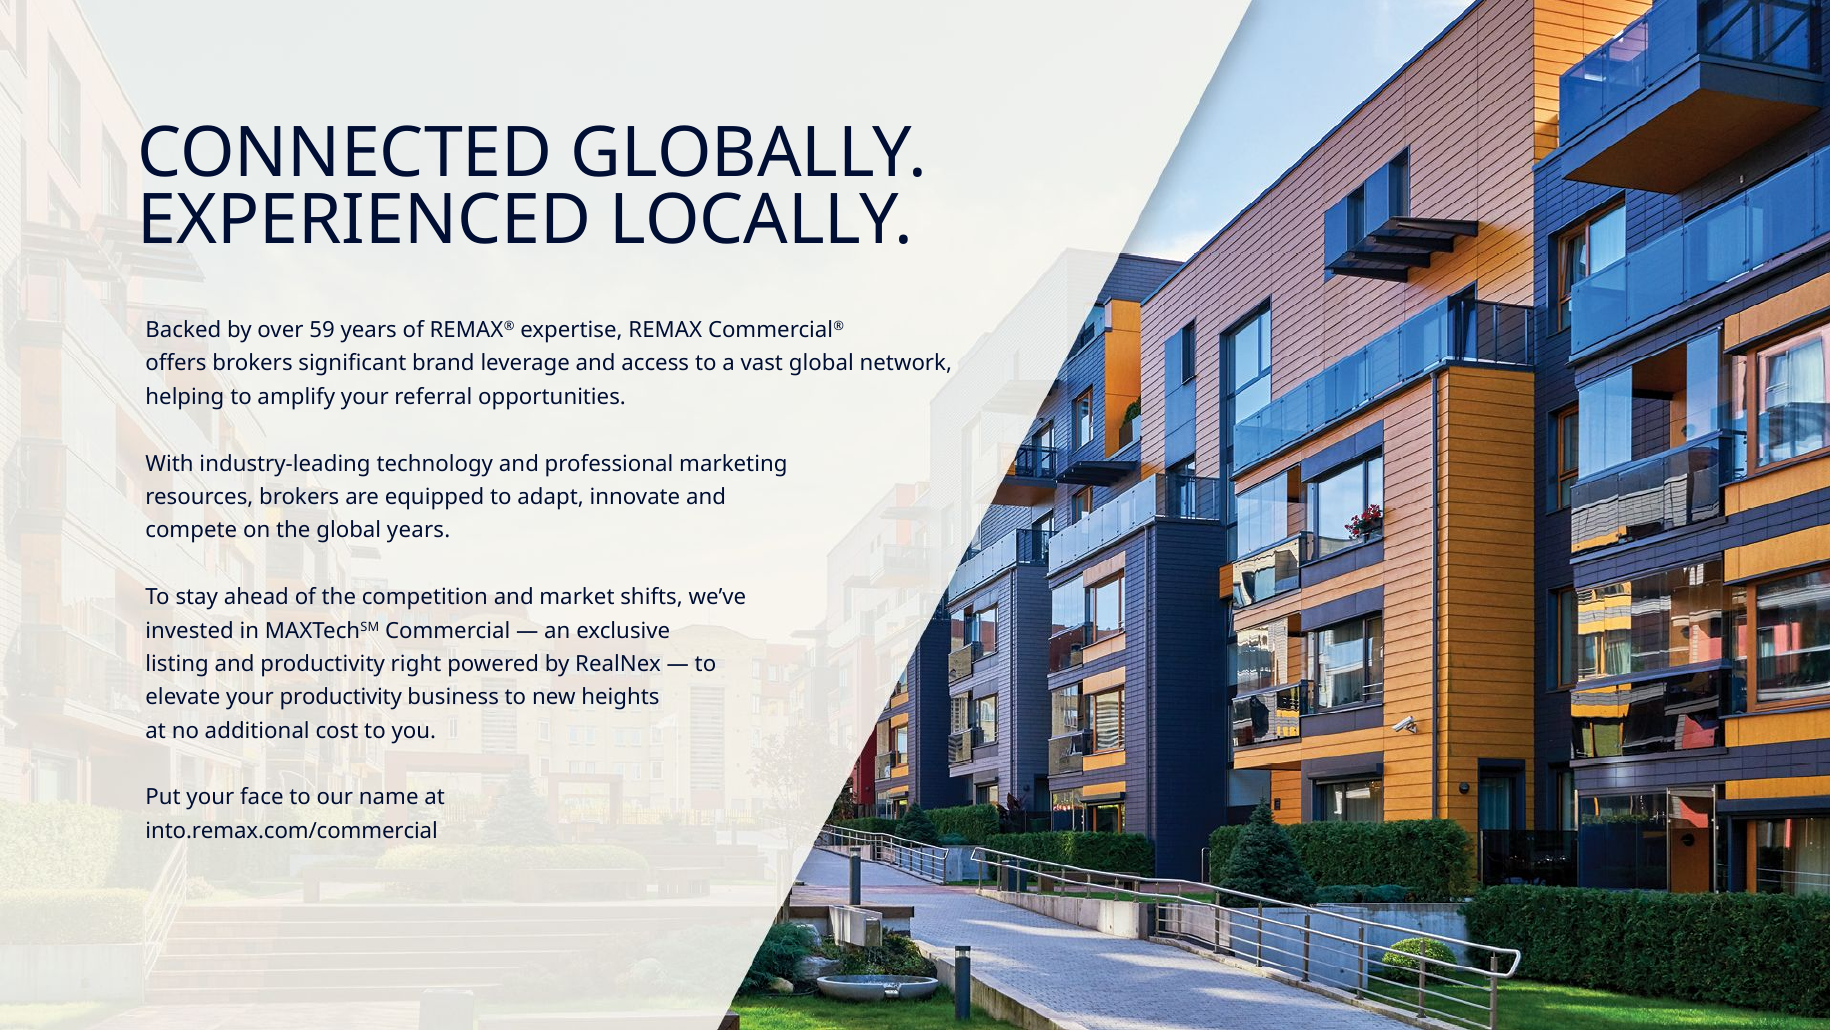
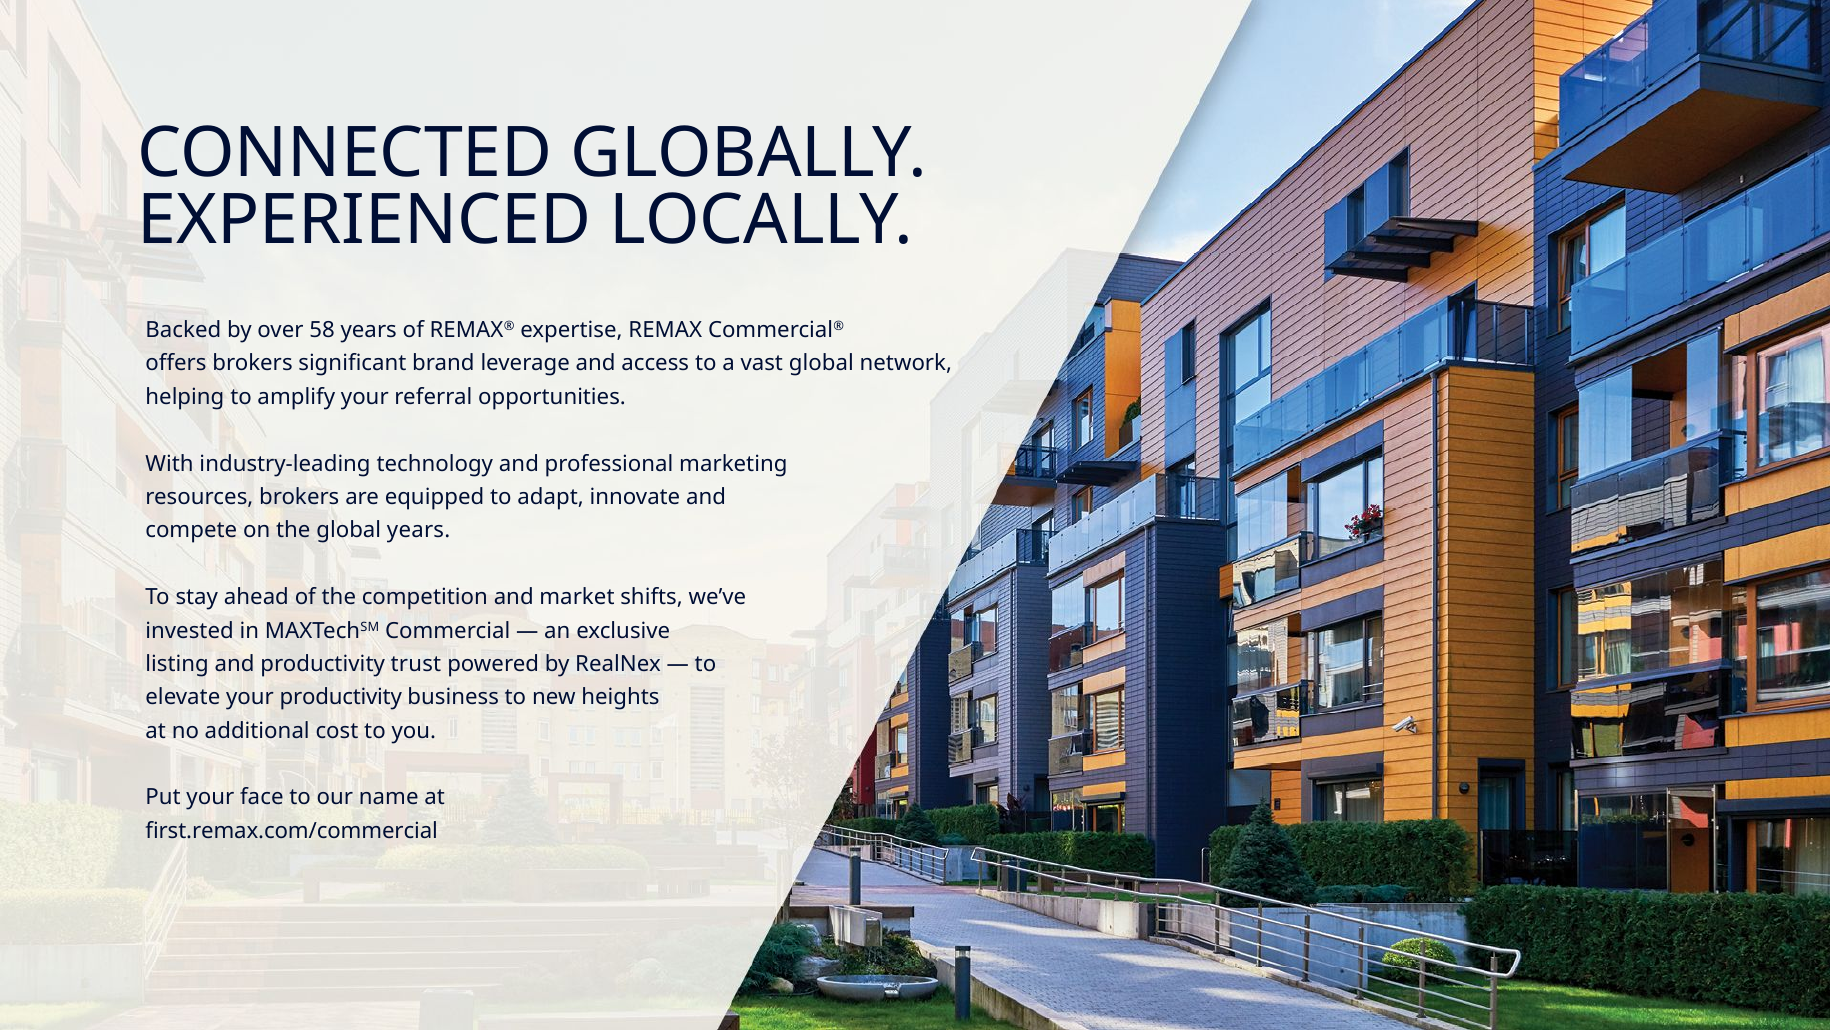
59: 59 -> 58 (322, 330)
right: right -> trust (416, 664)
into.remax.com/commercial: into.remax.com/commercial -> first.remax.com/commercial (292, 831)
